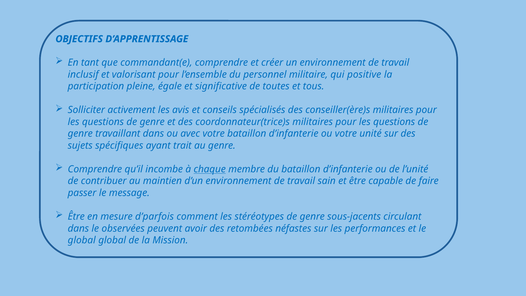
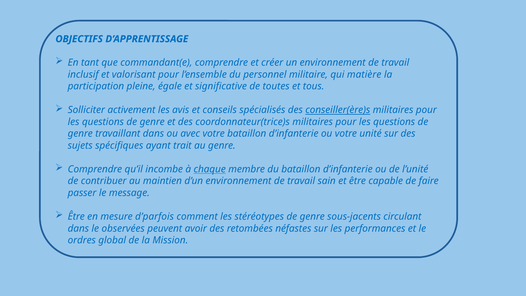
positive: positive -> matière (364, 74)
conseiller(ère)s underline: none -> present (338, 110)
global: global -> ordres (82, 240)
